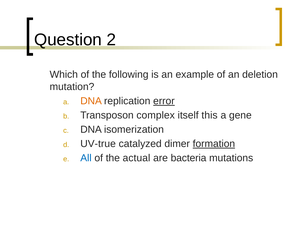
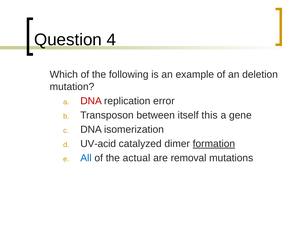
2: 2 -> 4 (111, 40)
DNA colour: orange -> red (91, 101)
error underline: present -> none (164, 101)
complex: complex -> between (156, 115)
UV-true: UV-true -> UV-acid (98, 144)
bacteria: bacteria -> removal (189, 158)
